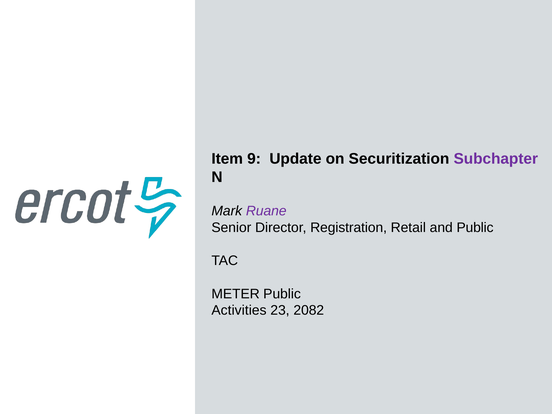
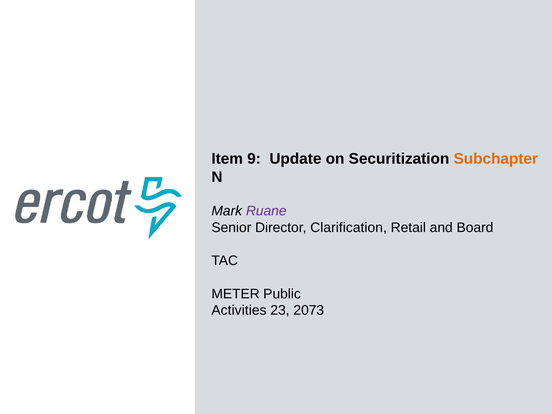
Subchapter colour: purple -> orange (496, 159)
Registration: Registration -> Clarification (349, 228)
and Public: Public -> Board (475, 228)
2082: 2082 -> 2073 (309, 310)
